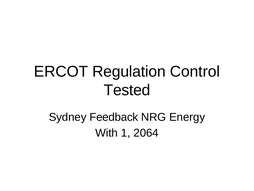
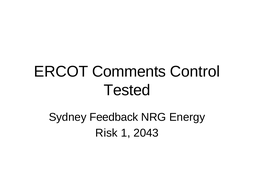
Regulation: Regulation -> Comments (129, 71)
With: With -> Risk (106, 133)
2064: 2064 -> 2043 (146, 133)
